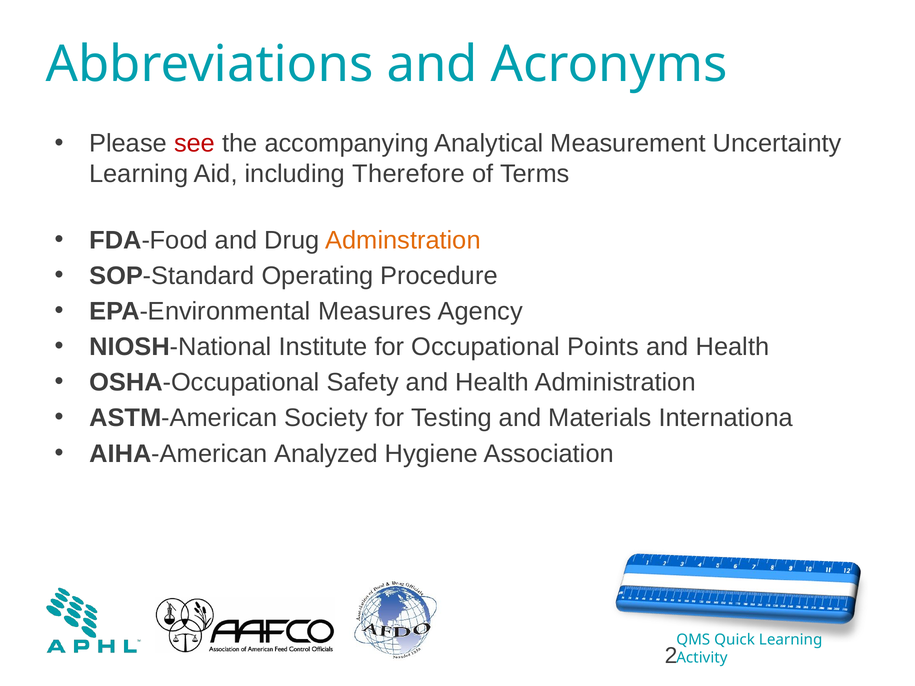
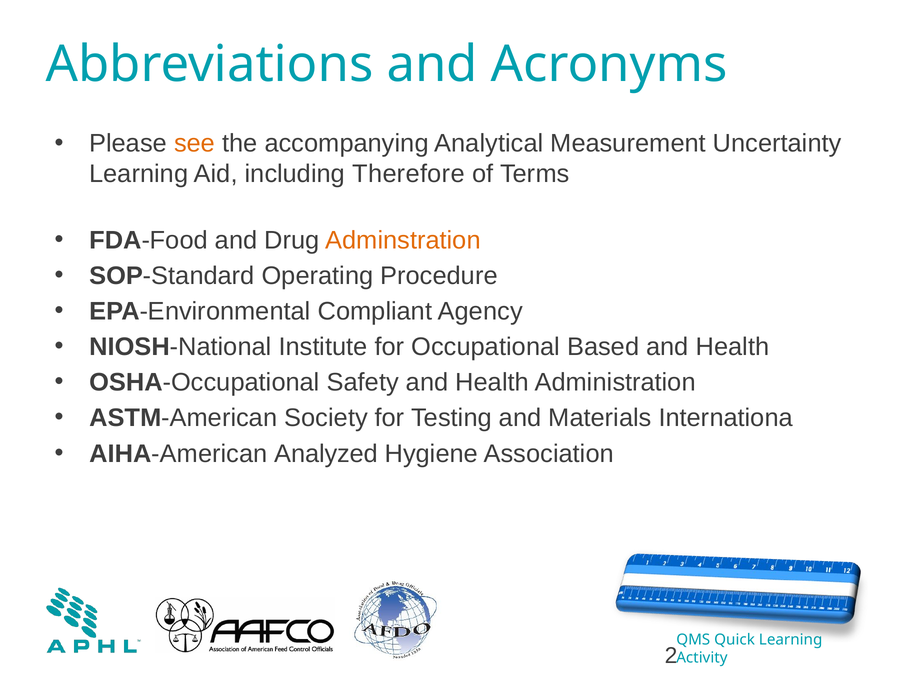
see colour: red -> orange (195, 144)
Measures: Measures -> Compliant (375, 311)
Points: Points -> Based (603, 347)
